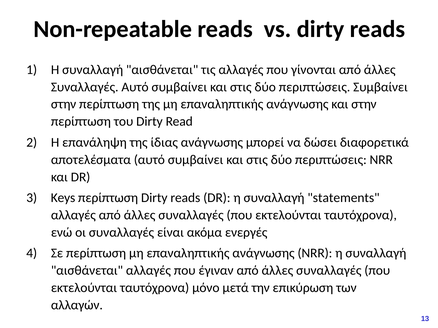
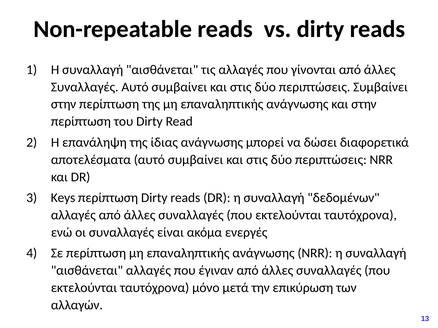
statements: statements -> δεδομένων (344, 198)
